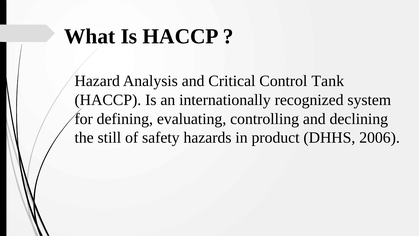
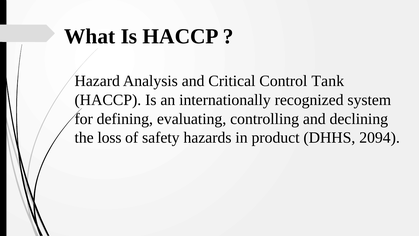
still: still -> loss (109, 138)
2006: 2006 -> 2094 (380, 138)
